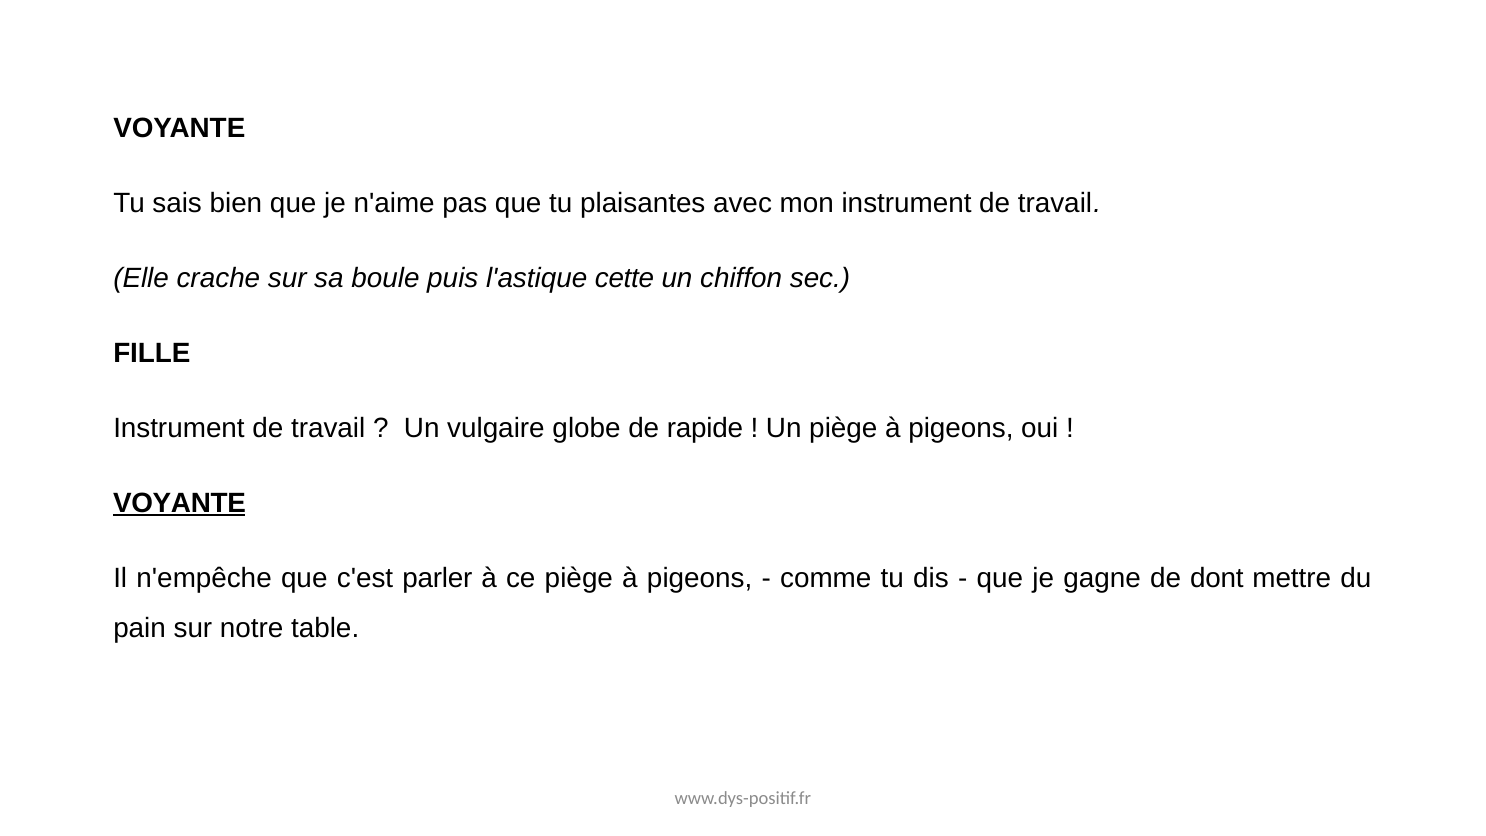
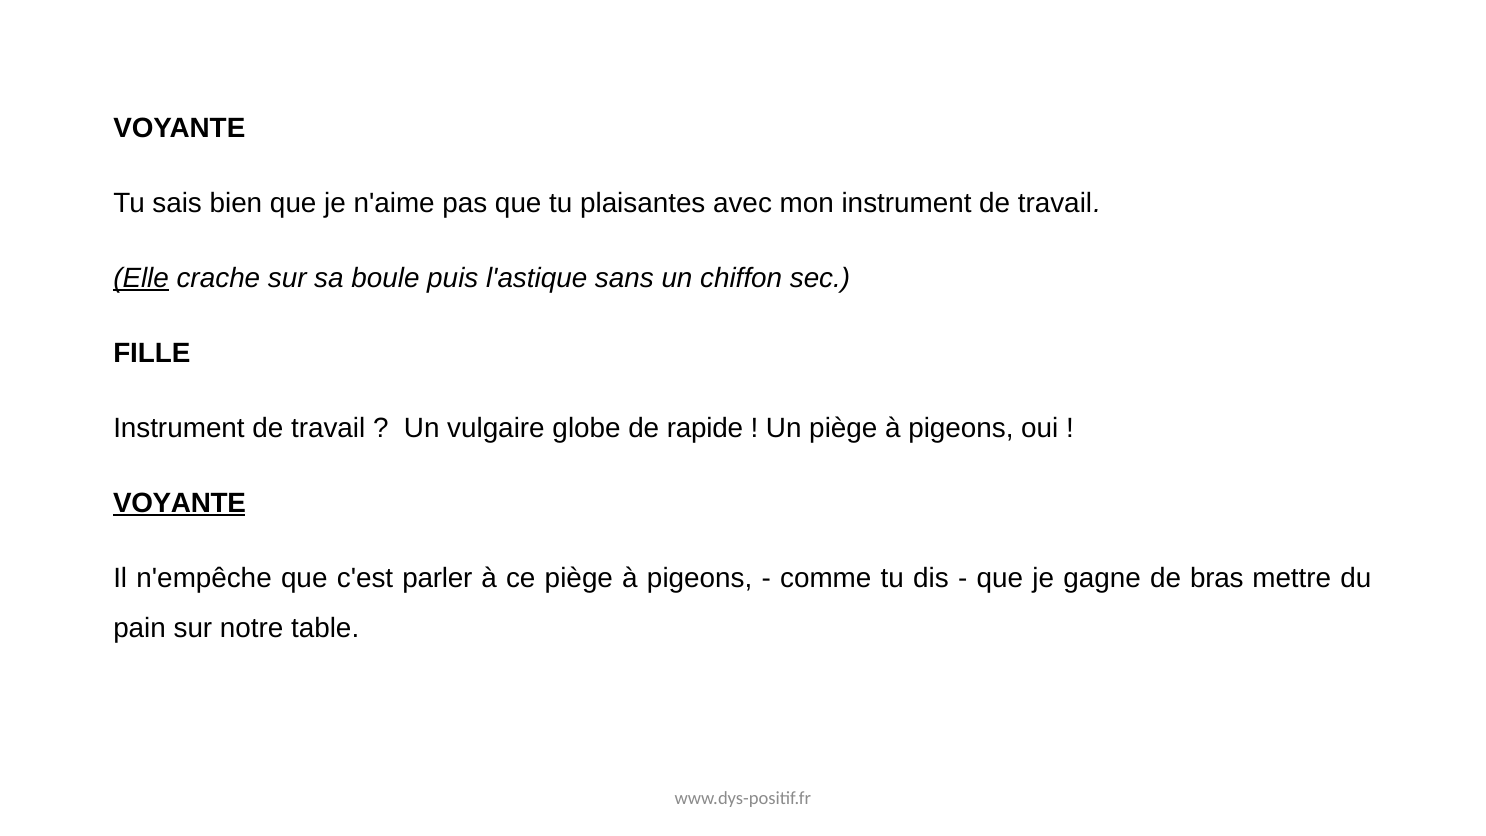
Elle underline: none -> present (141, 278)
cette: cette -> sans (624, 278)
dont: dont -> bras (1217, 578)
